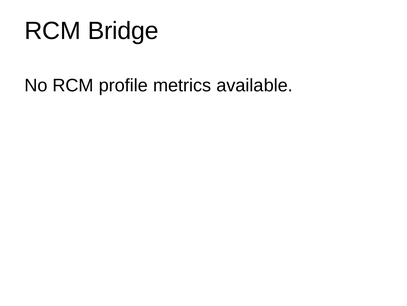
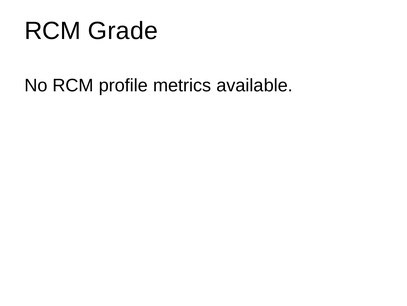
Bridge: Bridge -> Grade (123, 31)
